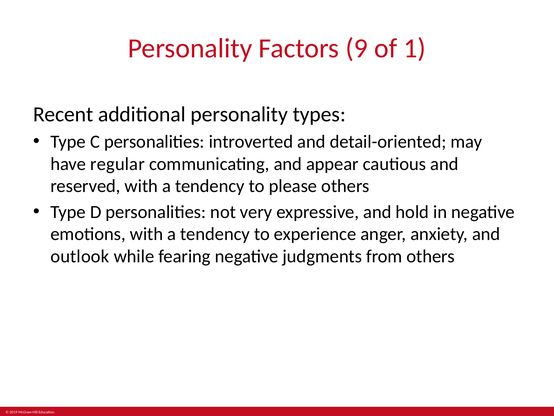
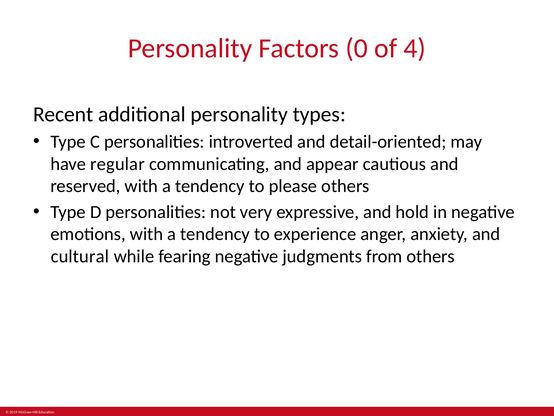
9: 9 -> 0 (357, 48)
1: 1 -> 4 (415, 48)
outlook: outlook -> cultural (80, 256)
